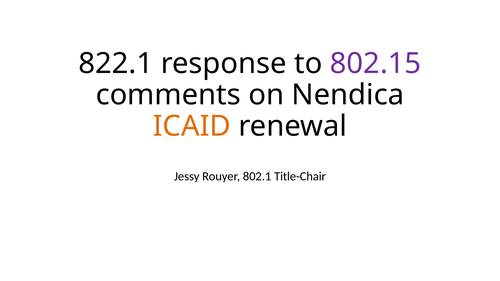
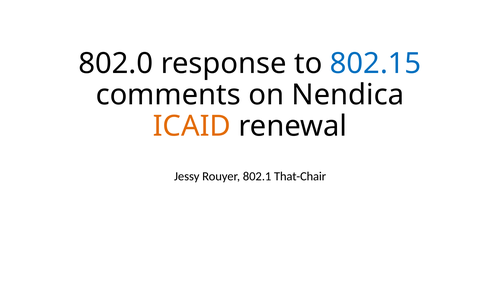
822.1: 822.1 -> 802.0 (116, 63)
802.15 colour: purple -> blue (376, 63)
Title-Chair: Title-Chair -> That-Chair (300, 176)
